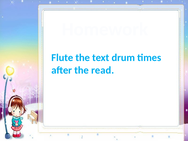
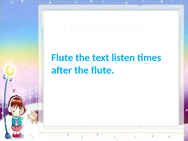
drum: drum -> listen (123, 58)
the read: read -> flute (103, 70)
